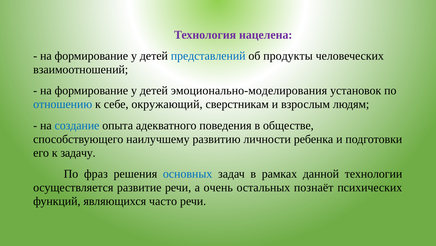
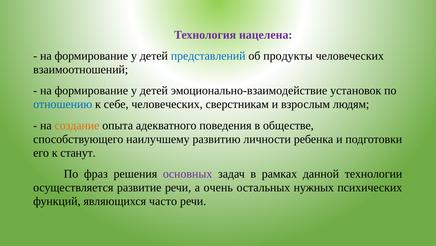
эмоционально-моделирования: эмоционально-моделирования -> эмоционально-взаимодействие (249, 90)
себе окружающий: окружающий -> человеческих (167, 104)
создание colour: blue -> orange (77, 125)
задачу: задачу -> станут (78, 152)
основных colour: blue -> purple (188, 173)
познаёт: познаёт -> нужных (314, 187)
